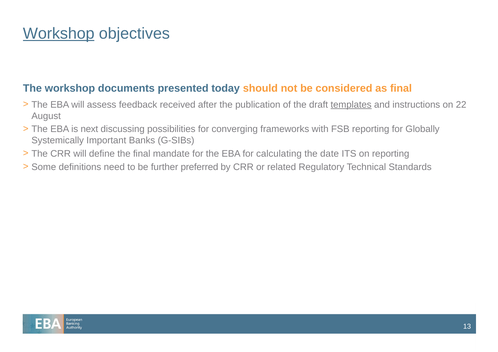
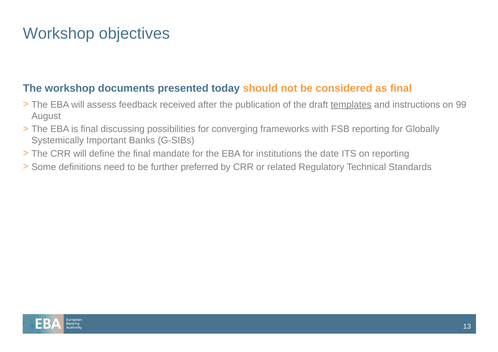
Workshop underline: present -> none (59, 34)
22: 22 -> 99 (461, 105)
is next: next -> final (89, 129)
calculating: calculating -> institutions (279, 154)
